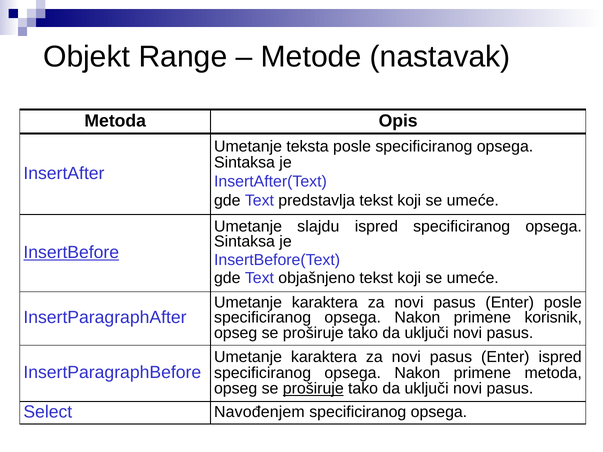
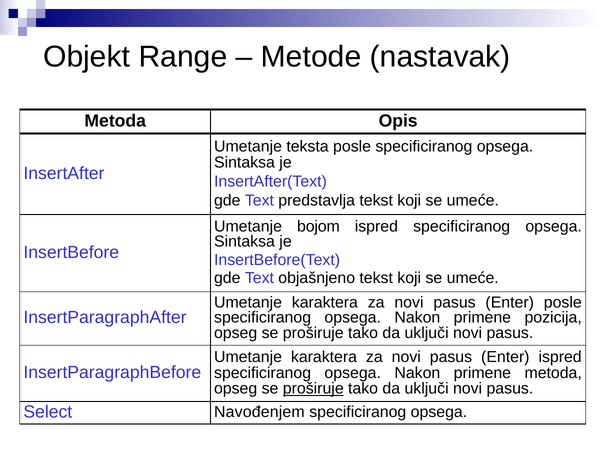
slajdu: slajdu -> bojom (318, 227)
InsertBefore underline: present -> none (71, 253)
korisnik: korisnik -> pozicija (553, 318)
